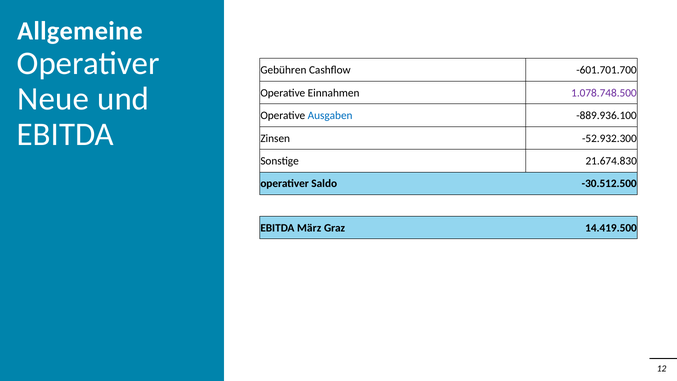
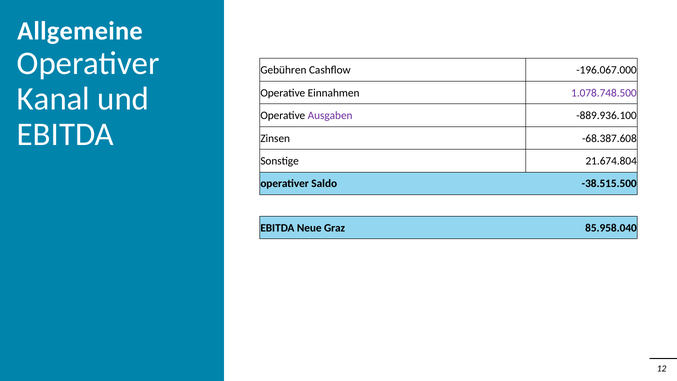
-601.701.700: -601.701.700 -> -196.067.000 (606, 70)
Neue: Neue -> Kanal (53, 99)
Ausgaben colour: blue -> purple (330, 116)
-52.932.300: -52.932.300 -> -68.387.608 (609, 138)
21.674.830: 21.674.830 -> 21.674.804 (611, 161)
-30.512.500: -30.512.500 -> -38.515.500 (609, 184)
März: März -> Neue (309, 228)
14.419.500: 14.419.500 -> 85.958.040 (611, 228)
